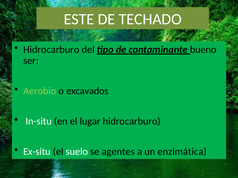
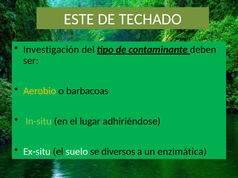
Hidrocarburo: Hidrocarburo -> Investigación (51, 50)
bueno: bueno -> deben (203, 50)
Aerobio colour: light green -> yellow (40, 91)
excavados: excavados -> barbacoas (87, 91)
In-situ colour: white -> light green (39, 122)
lugar hidrocarburo: hidrocarburo -> adhiriéndose (132, 122)
agentes: agentes -> diversos (118, 152)
